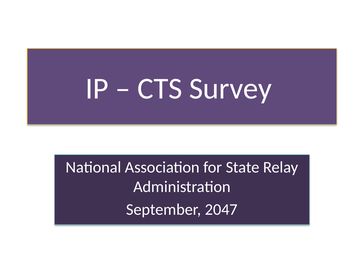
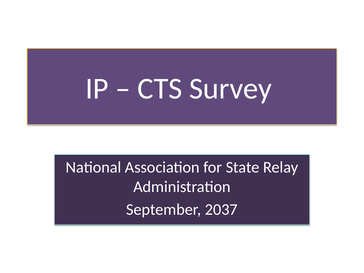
2047: 2047 -> 2037 (221, 209)
